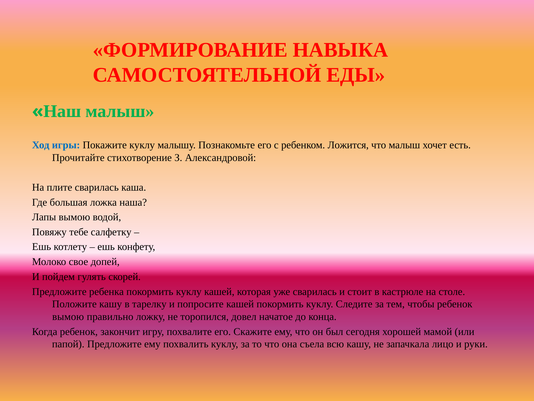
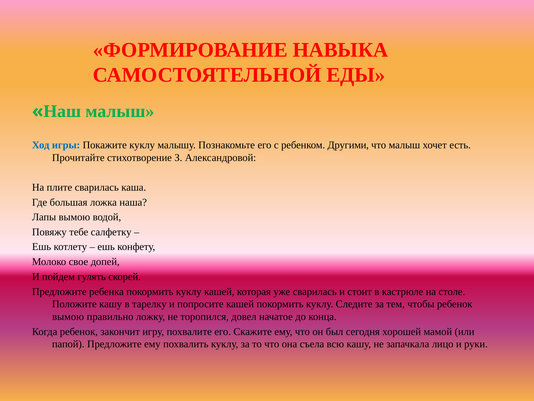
Ложится: Ложится -> Другими (348, 145)
